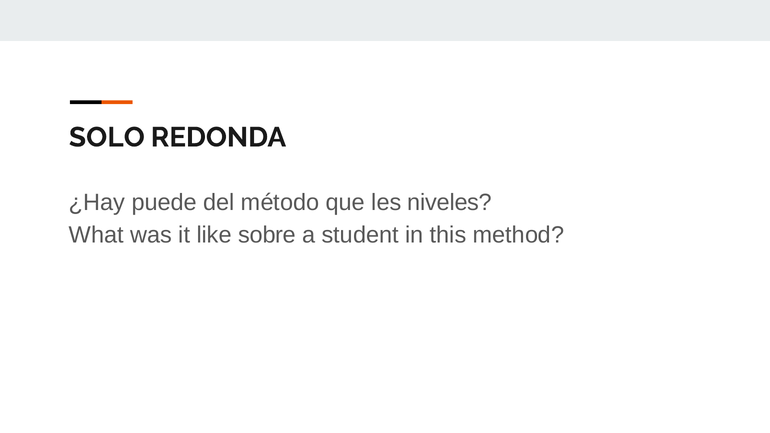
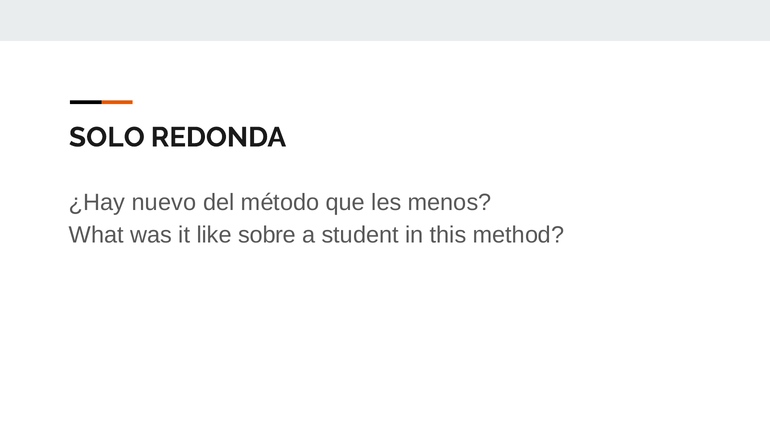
puede: puede -> nuevo (164, 203)
niveles: niveles -> menos (450, 203)
